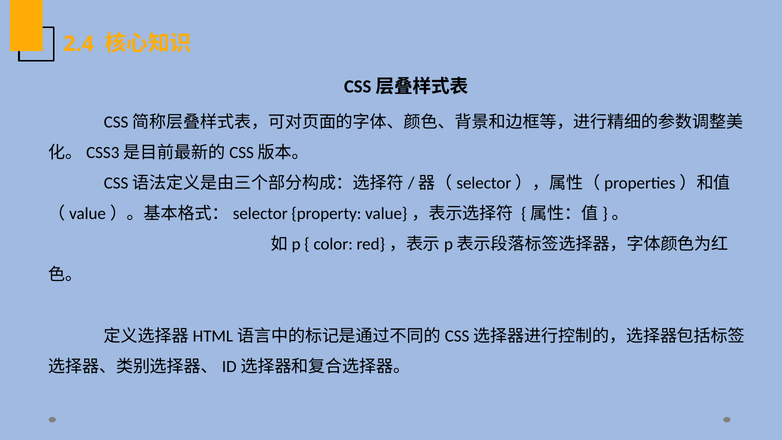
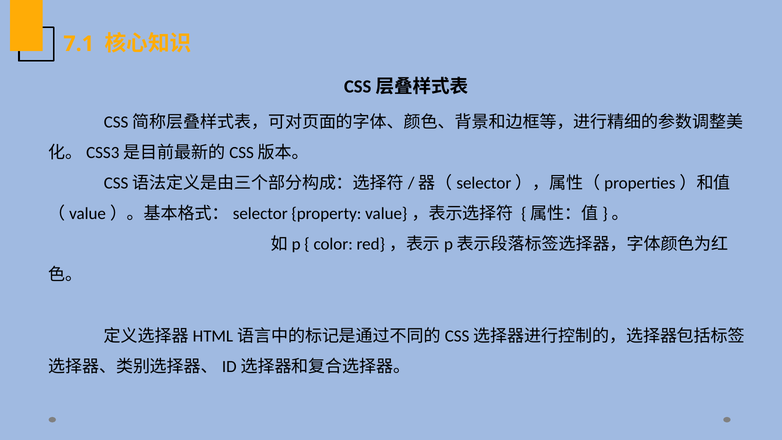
2.4: 2.4 -> 7.1 (79, 44)
